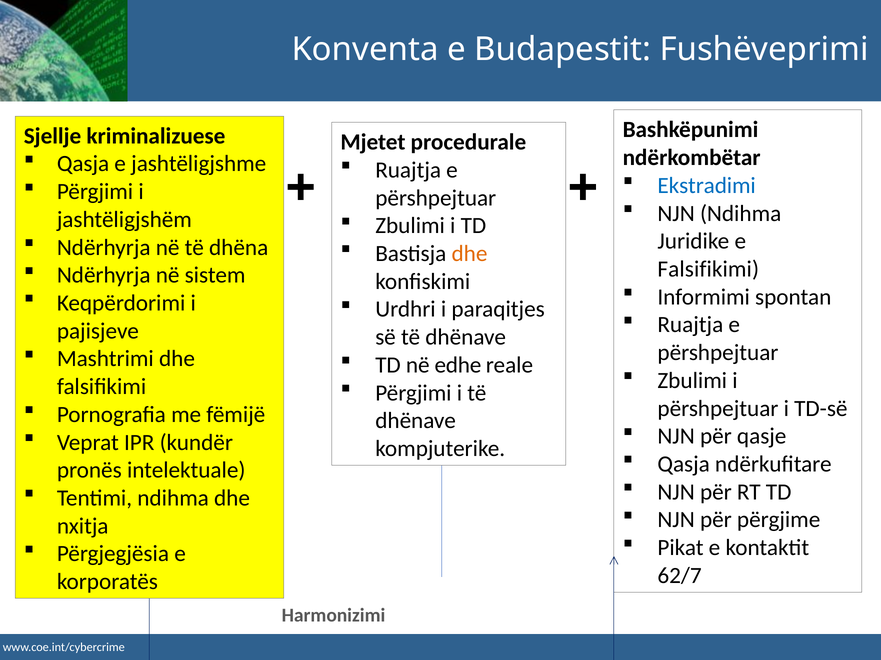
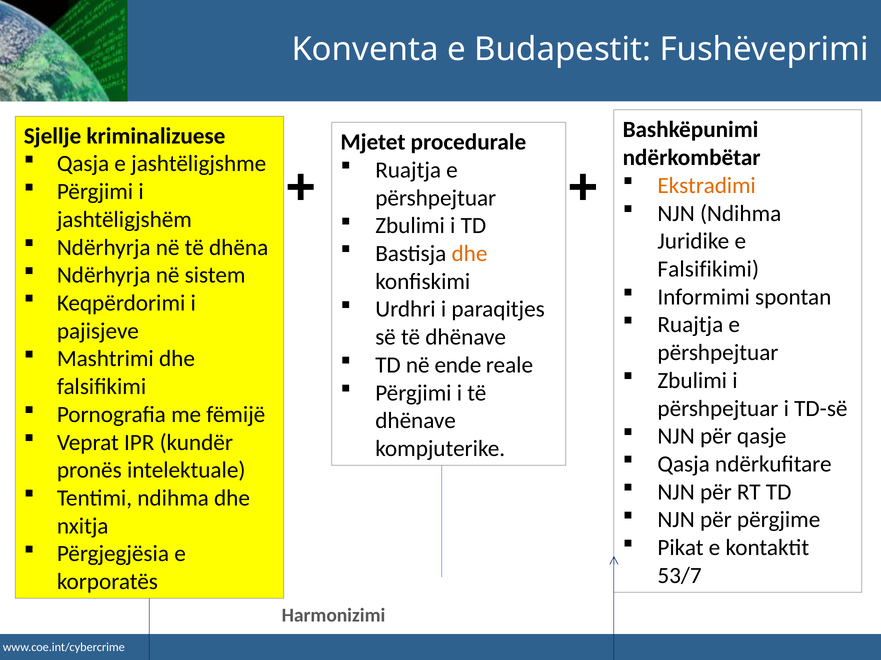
Ekstradimi colour: blue -> orange (707, 186)
edhe: edhe -> ende (458, 365)
62/7: 62/7 -> 53/7 (680, 576)
